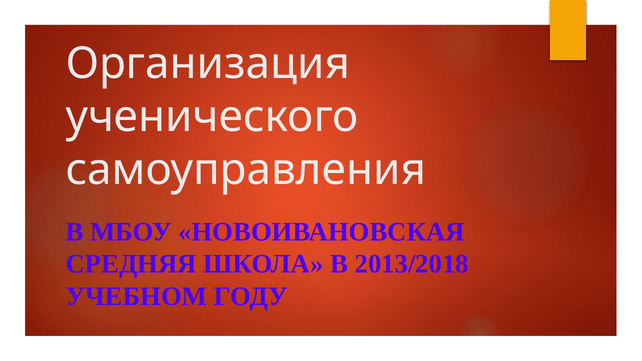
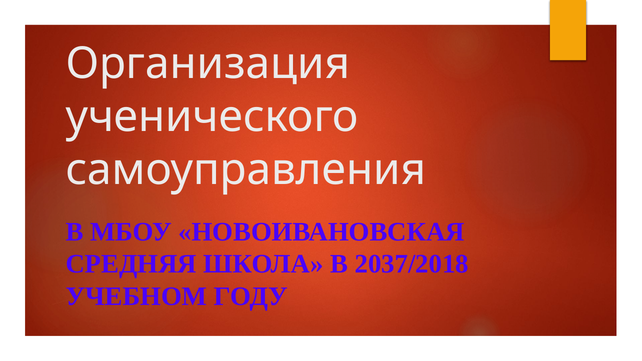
2013/2018: 2013/2018 -> 2037/2018 (412, 264)
